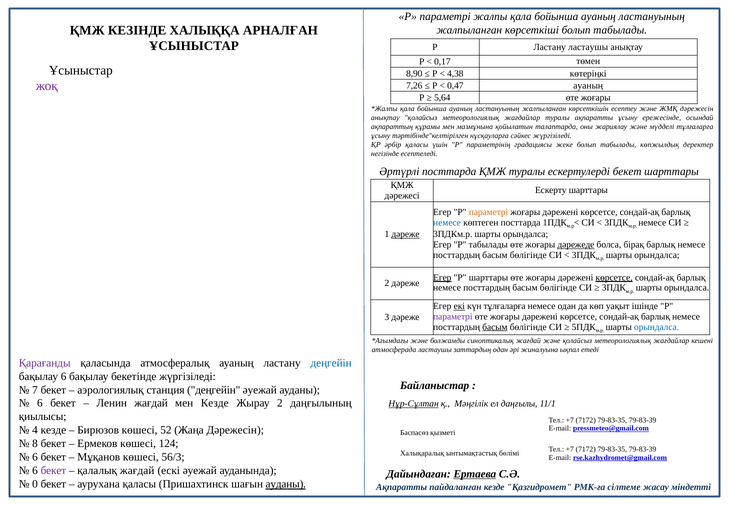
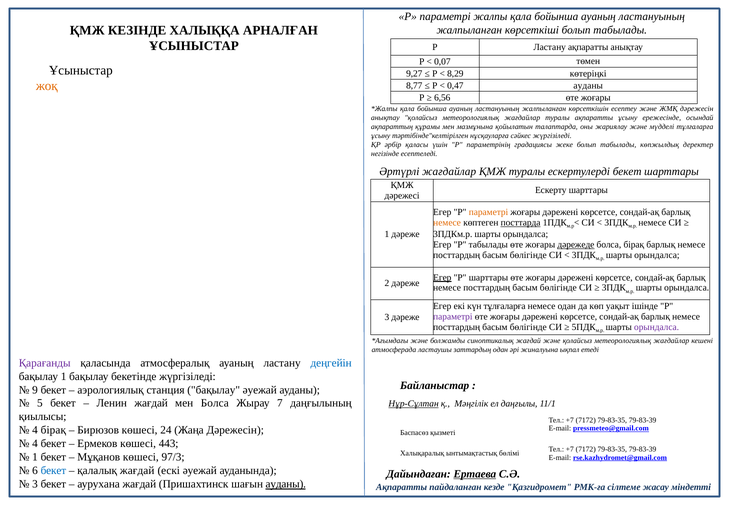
Ластану ластаушы: ластаушы -> ақпаратты (588, 47)
0,17: 0,17 -> 0,07 (442, 62)
8,90: 8,90 -> 9,27 (414, 74)
4,38: 4,38 -> 8,29 (455, 74)
жоқ colour: purple -> orange (47, 86)
7,26: 7,26 -> 8,77 (414, 86)
0,47 ауаның: ауаның -> ауданы (588, 85)
5,64: 5,64 -> 6,56 (442, 98)
Әртүрлі посттарда: посттарда -> жағдайлар (449, 171)
немесе colour: blue -> orange (447, 222)
посттарда underline: none -> present (521, 222)
дәреже underline: present -> none (406, 234)
көрсетсе underline: present -> none (614, 277)
екі underline: present -> none (459, 306)
басым underline: present -> none (495, 327)
орындалса colour: blue -> purple (657, 327)
бақылау 6: 6 -> 1 (64, 376)
7: 7 -> 9 (35, 390)
станция деңгейін: деңгейін -> бақылау (214, 390)
6: 6 -> 5 (40, 403)
мен Кезде: Кезде -> Болса (215, 403)
Жырау 2: 2 -> 7 (280, 403)
4 кезде: кезде -> бірақ (53, 430)
52: 52 -> 24 (166, 430)
8: 8 -> 4 (35, 443)
124: 124 -> 443 (169, 443)
6: 6 -> 1 (35, 457)
56/3: 56/3 -> 97/3 (173, 457)
бекет colour: purple -> blue (53, 470)
0: 0 -> 3 (35, 484)
аурухана қаласы: қаласы -> жағдай (139, 484)
